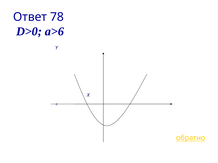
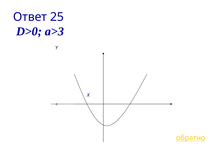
78: 78 -> 25 (57, 17)
a>6: a>6 -> a>3 (54, 32)
